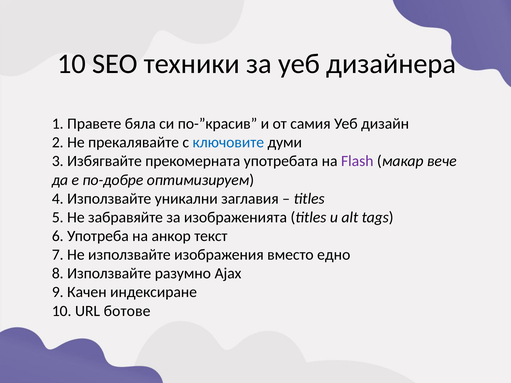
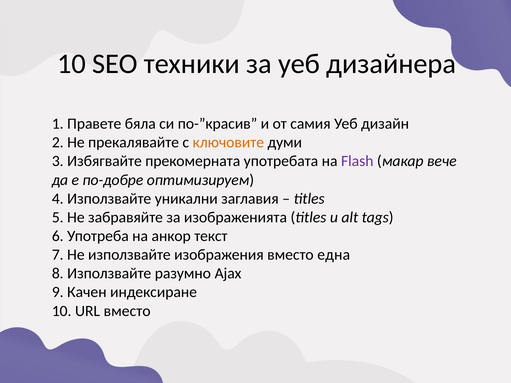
ключовите colour: blue -> orange (228, 143)
едно: едно -> една (334, 255)
URL ботове: ботове -> вместо (127, 311)
